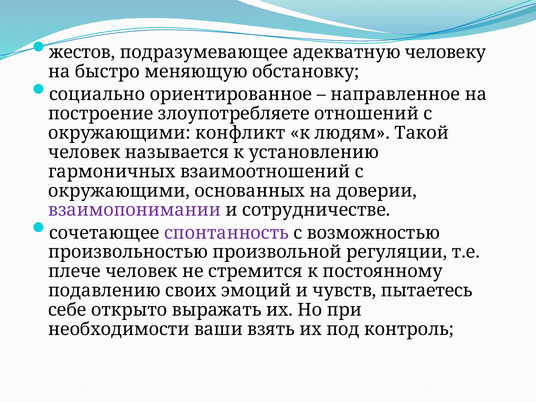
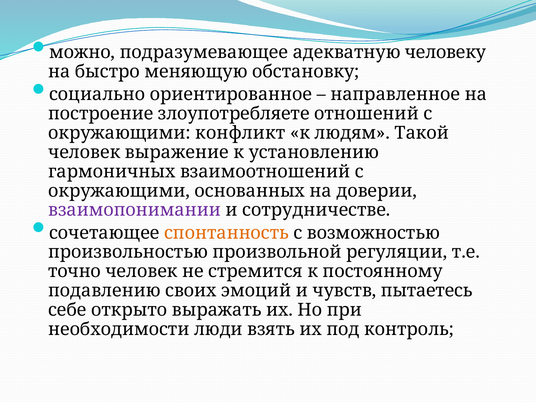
жестов: жестов -> можно (82, 52)
называется: называется -> выражение (177, 152)
спонтанность colour: purple -> orange (227, 233)
плече: плече -> точно (75, 271)
ваши: ваши -> люди (218, 329)
